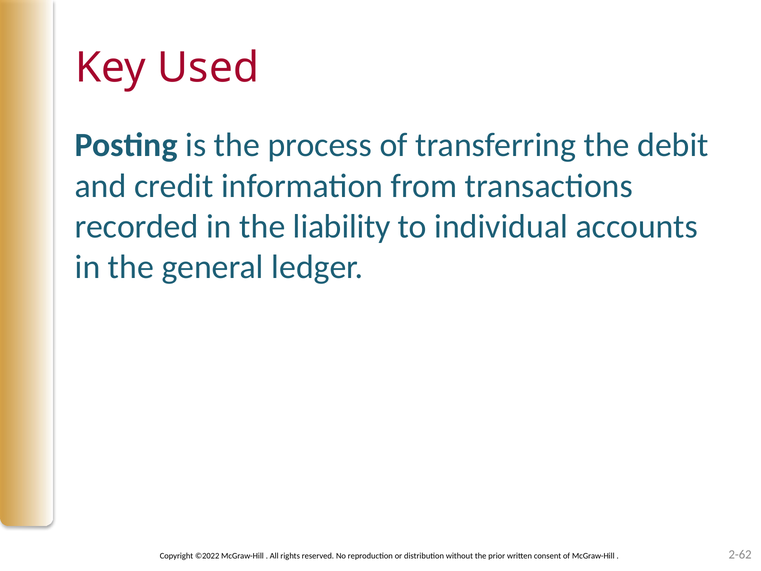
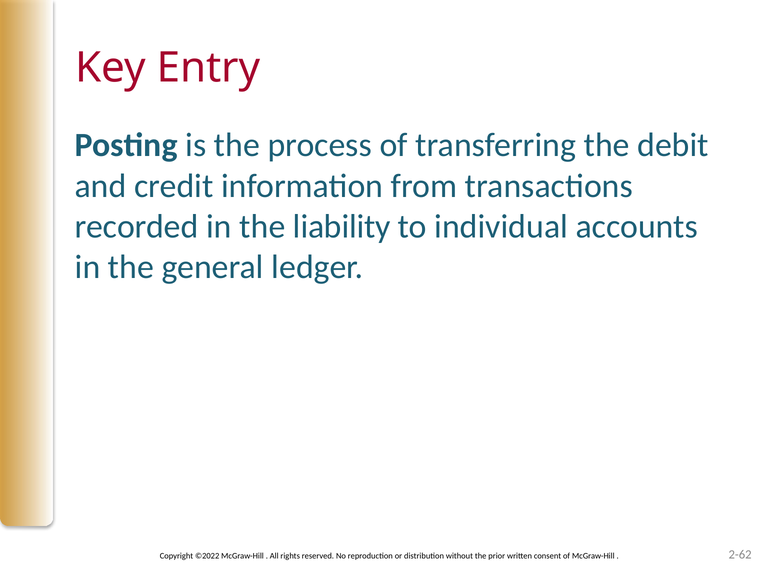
Used: Used -> Entry (208, 68)
